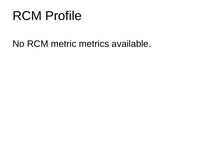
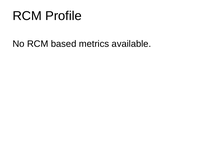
metric: metric -> based (64, 44)
